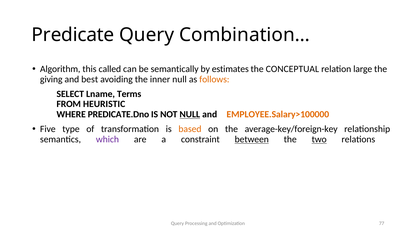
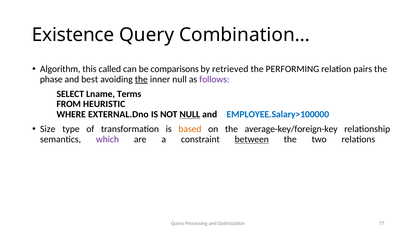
Predicate: Predicate -> Existence (73, 35)
semantically: semantically -> comparisons (175, 69)
estimates: estimates -> retrieved (230, 69)
CONCEPTUAL: CONCEPTUAL -> PERFORMING (292, 69)
large: large -> pairs (363, 69)
giving: giving -> phase (51, 79)
the underline: none -> present (141, 79)
follows colour: orange -> purple (214, 79)
PREDICATE.Dno: PREDICATE.Dno -> EXTERNAL.Dno (118, 114)
EMPLOYEE.Salary>100000 colour: orange -> blue (278, 114)
Five: Five -> Size (48, 129)
two underline: present -> none (319, 139)
